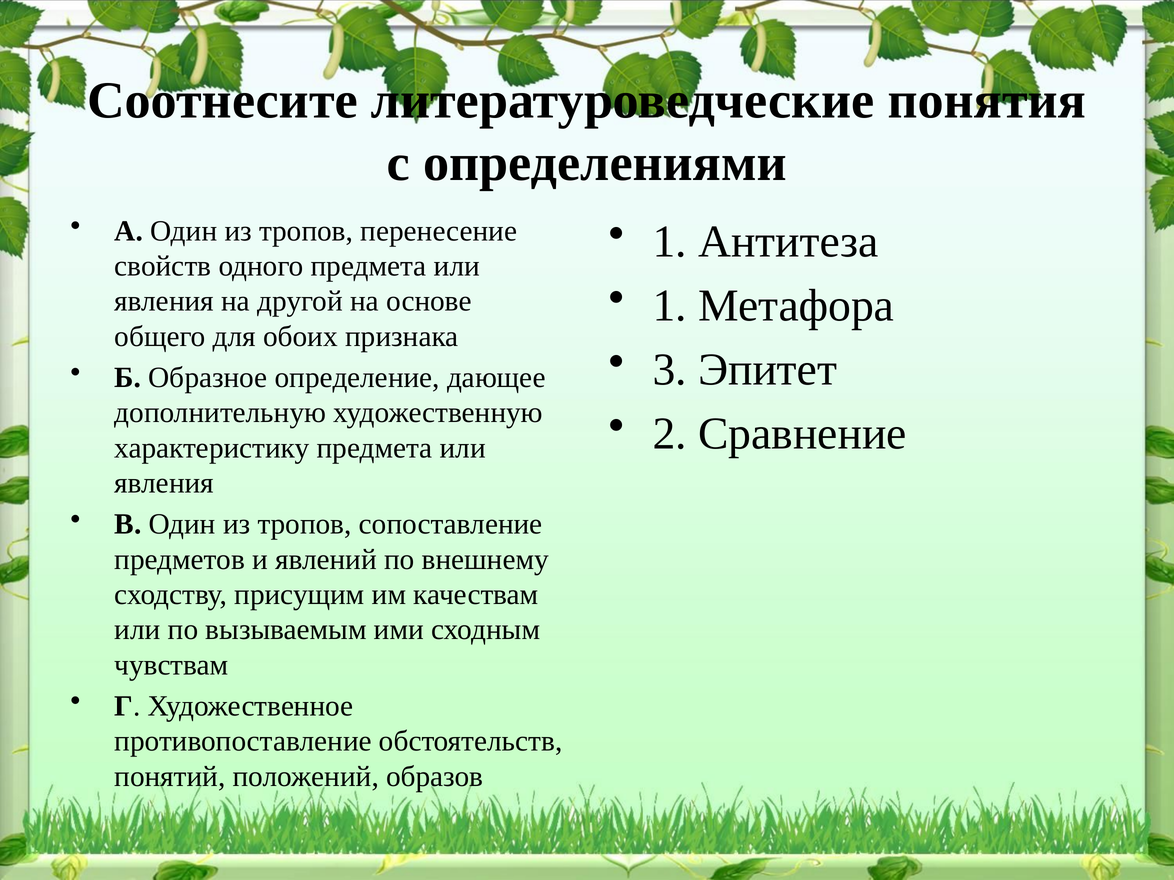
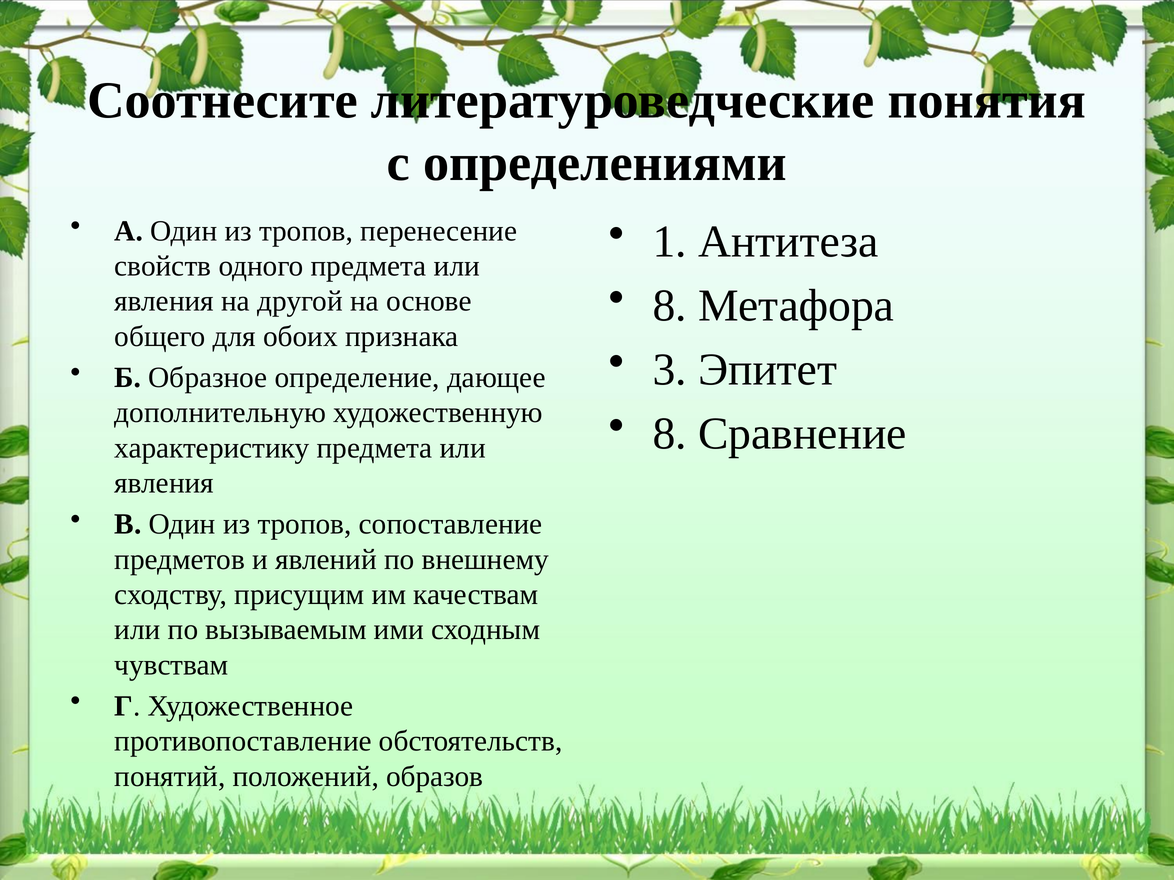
1: 1 -> 8 (670, 306)
2: 2 -> 8 (670, 434)
